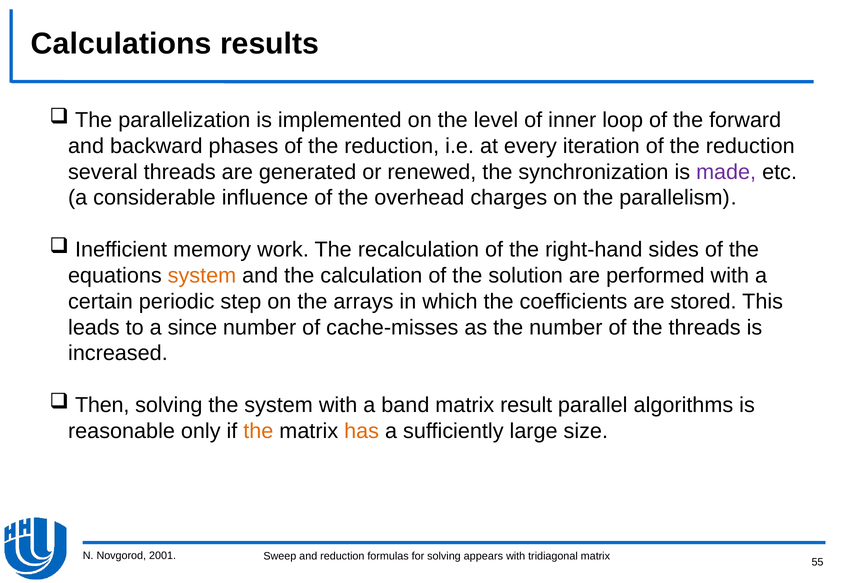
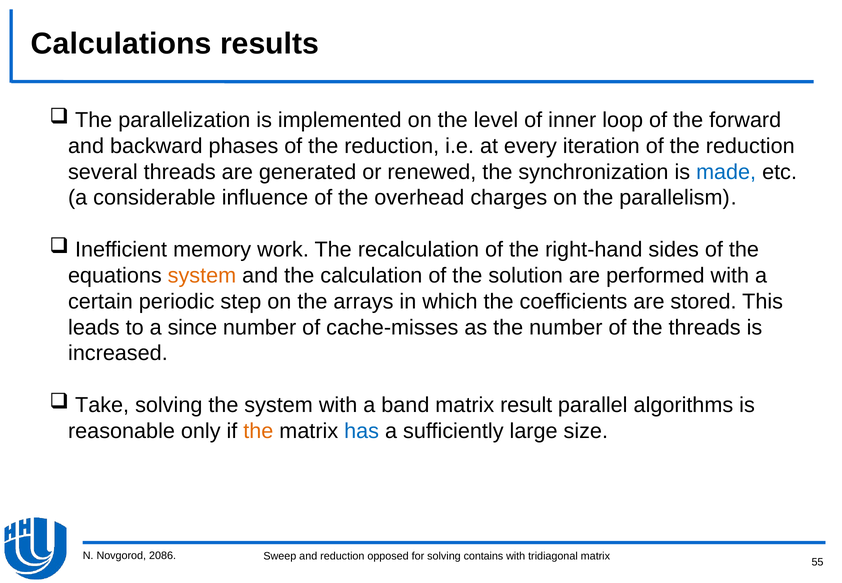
made colour: purple -> blue (726, 172)
Then: Then -> Take (102, 405)
has colour: orange -> blue (362, 431)
2001: 2001 -> 2086 (163, 556)
formulas: formulas -> opposed (388, 556)
appears: appears -> contains (483, 556)
